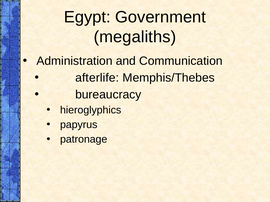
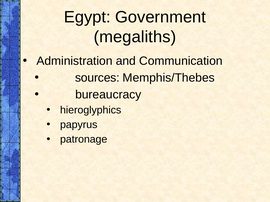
afterlife: afterlife -> sources (97, 78)
